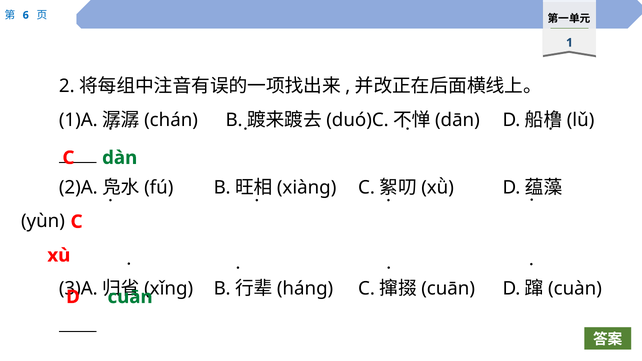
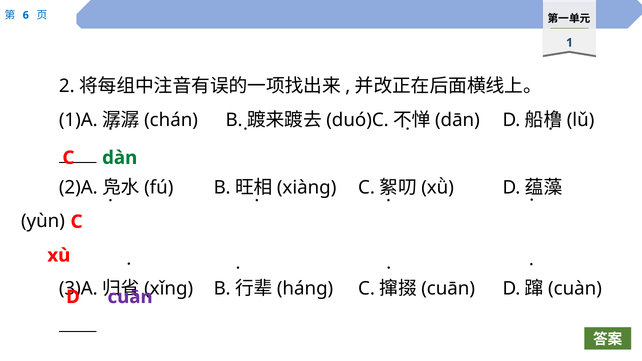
cuān colour: green -> purple (130, 297)
